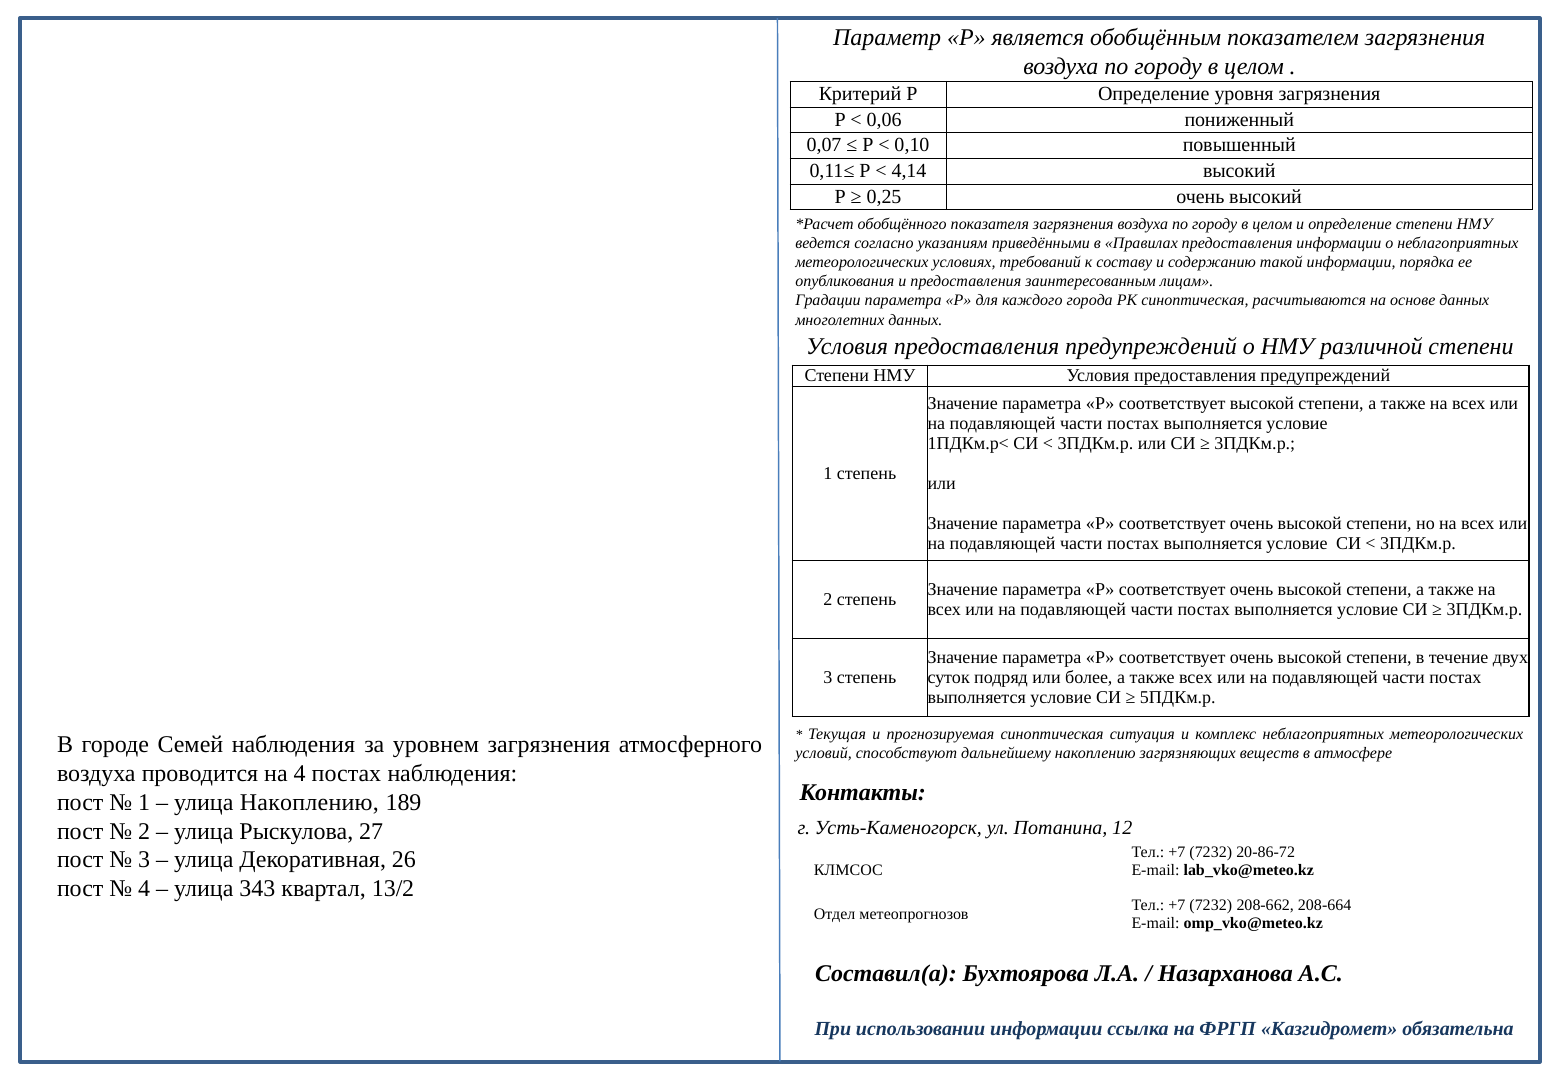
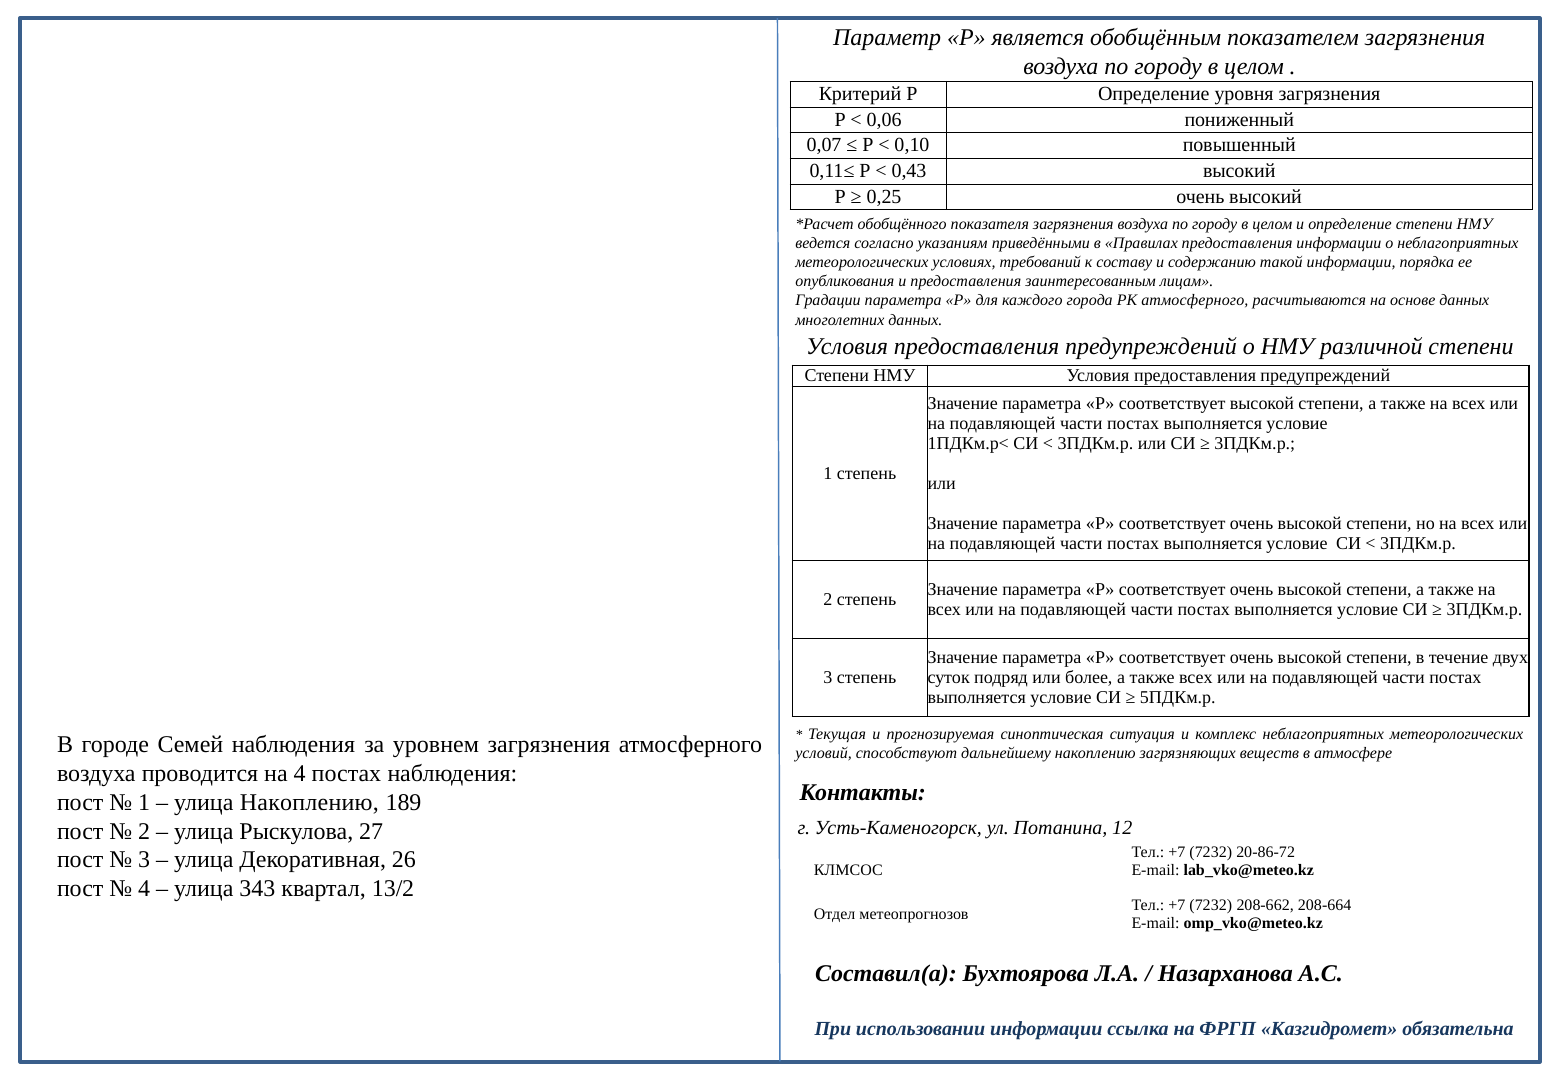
4,14: 4,14 -> 0,43 (909, 171)
РК синоптическая: синоптическая -> атмосферного (1195, 301)
